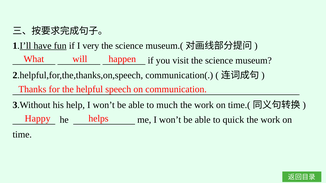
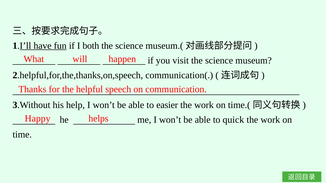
very: very -> both (91, 46)
much: much -> easier (167, 105)
